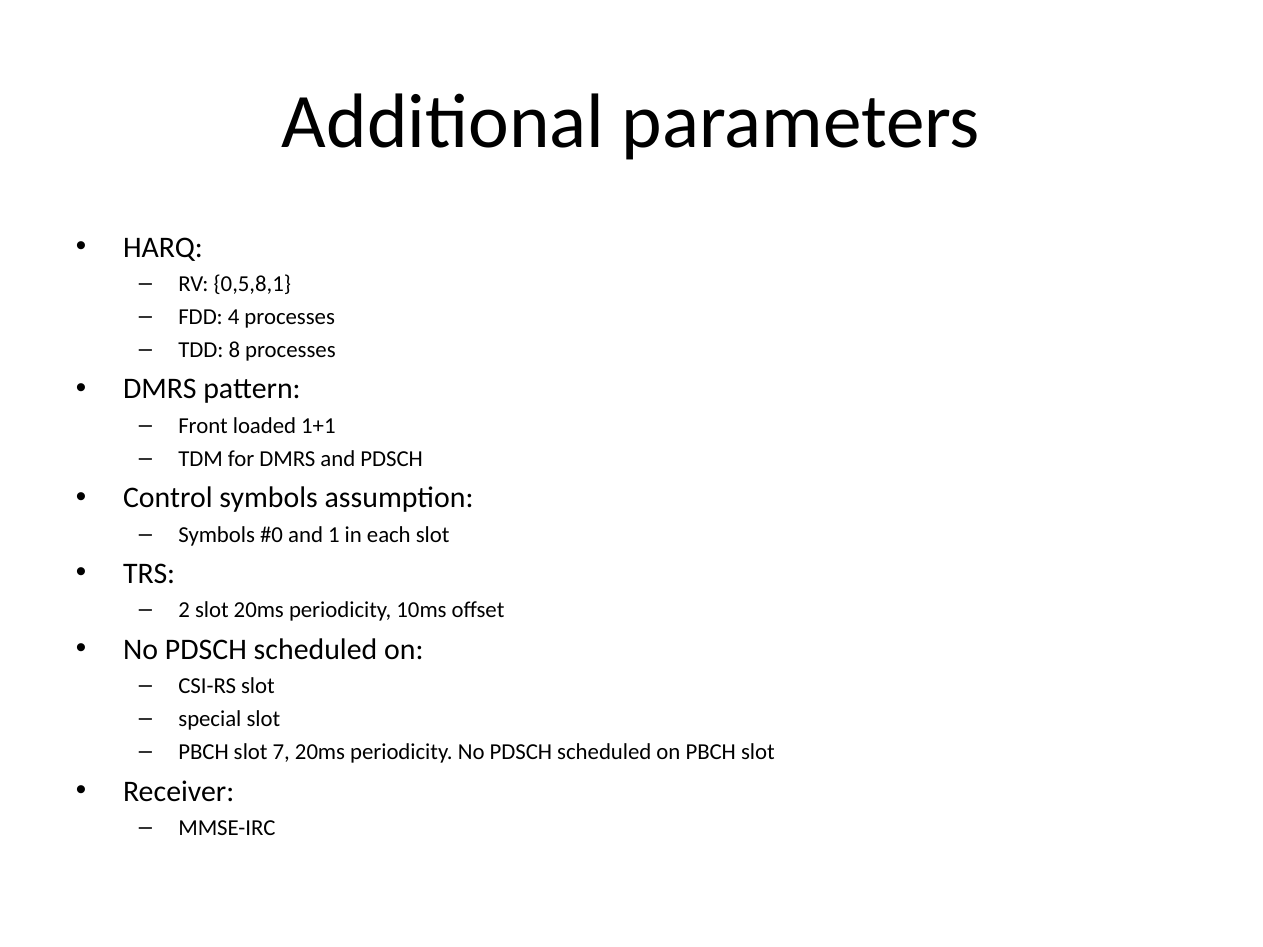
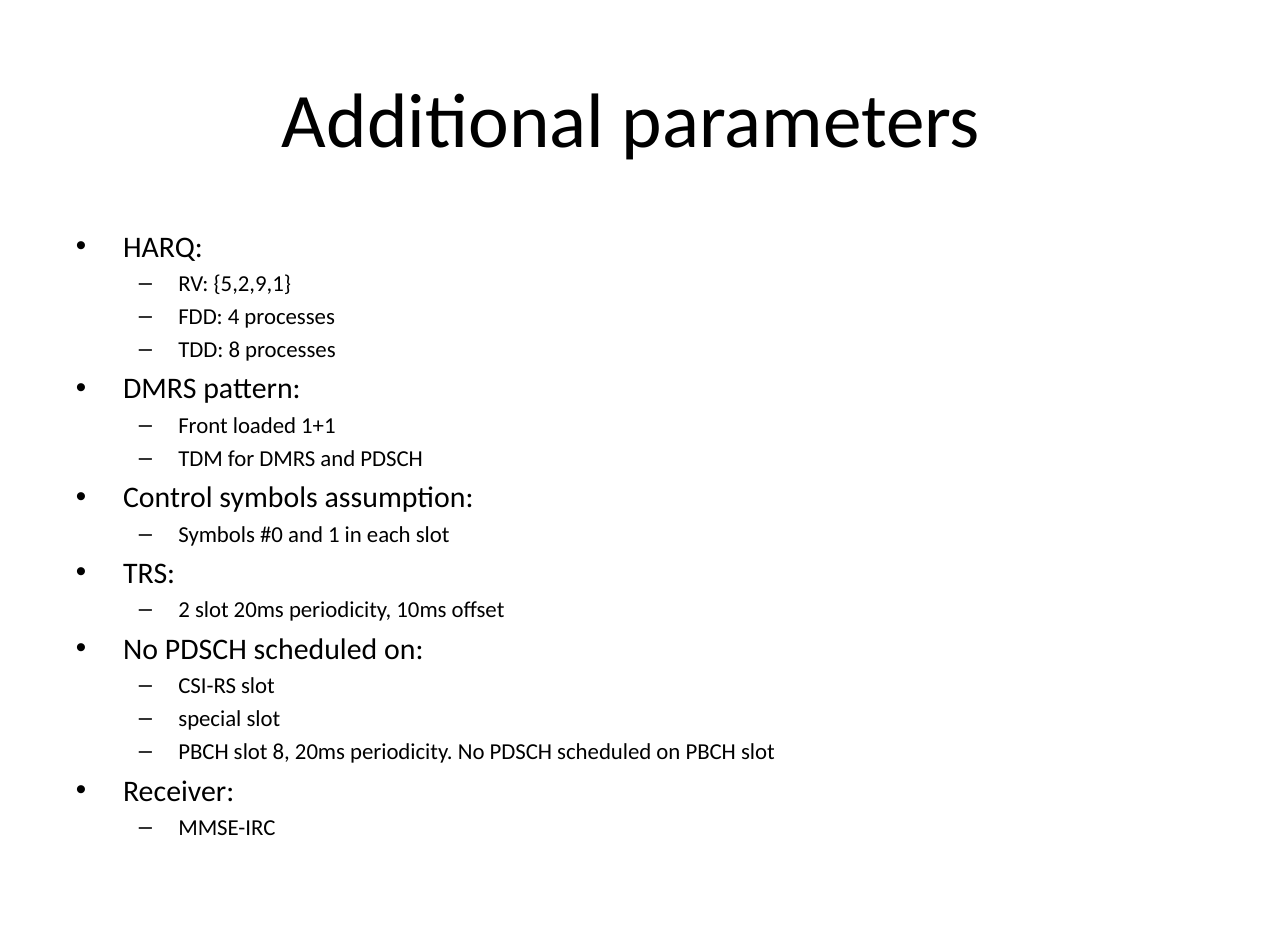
0,5,8,1: 0,5,8,1 -> 5,2,9,1 (252, 284)
slot 7: 7 -> 8 (281, 752)
